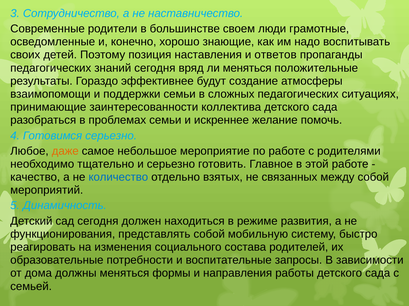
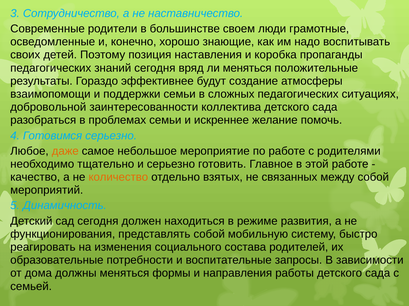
ответов: ответов -> коробка (276, 55)
принимающие: принимающие -> добровольной (48, 107)
количество colour: blue -> orange (118, 178)
